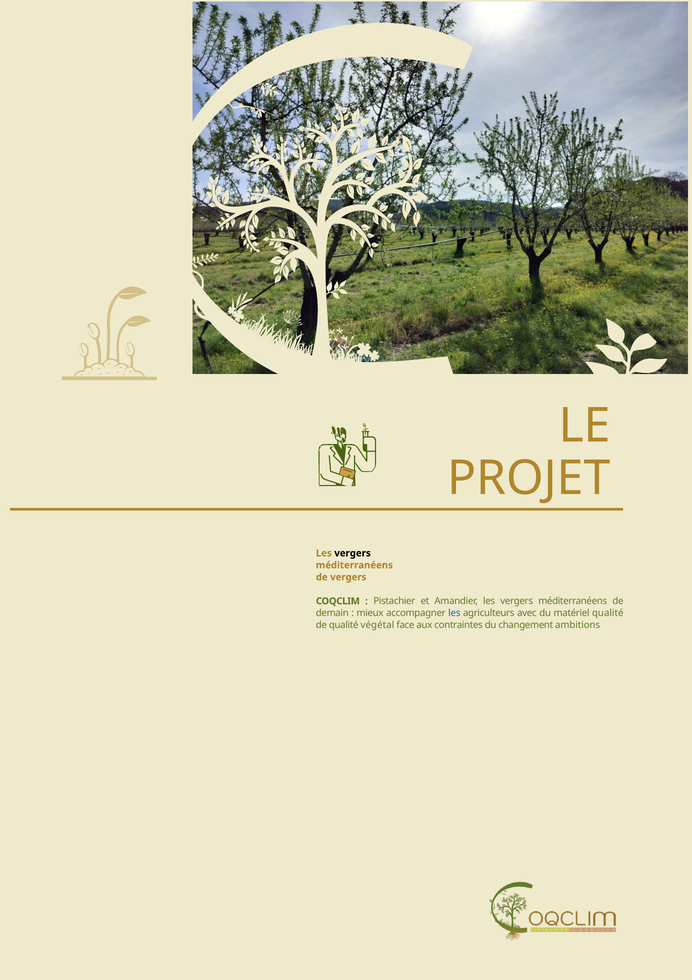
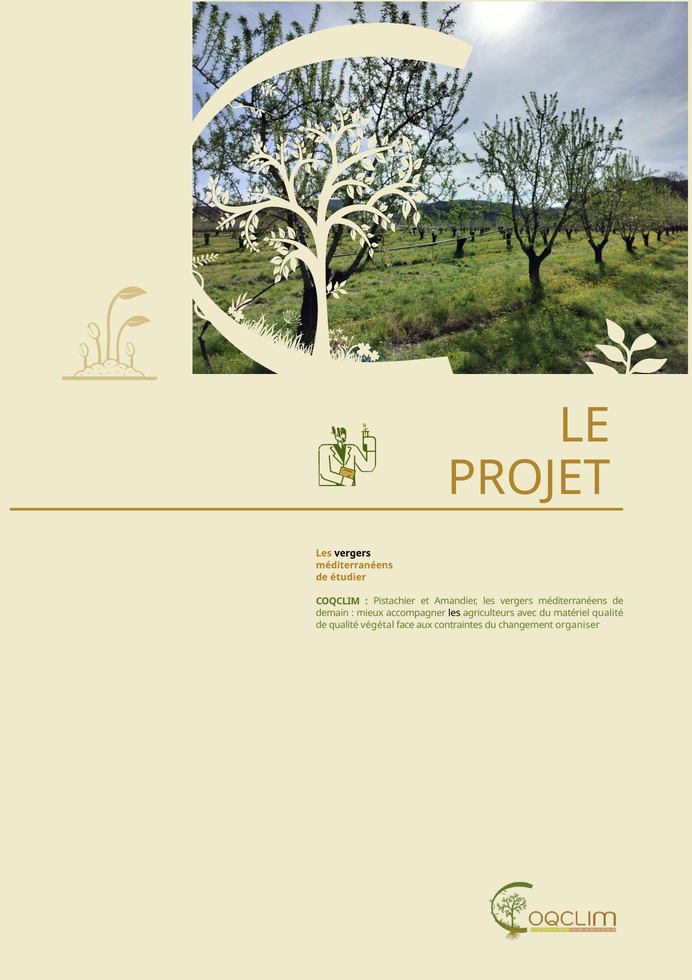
de vergers: vergers -> étudier (348, 577)
les colour: blue -> black (454, 613)
ambitions: ambitions -> organiser (578, 625)
